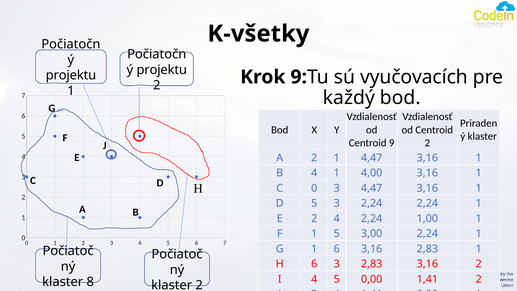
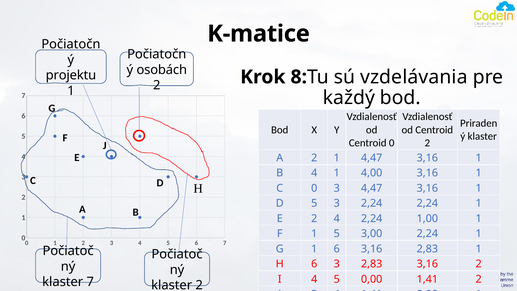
K-všetky: K-všetky -> K-matice (259, 34)
projektu: projektu -> osobách (162, 70)
Krok 9: 9 -> 8 (299, 77)
vyučovacích: vyučovacích -> vzdelávania (414, 77)
Centroid 9: 9 -> 0 (392, 143)
klaster 8: 8 -> 7 (90, 282)
